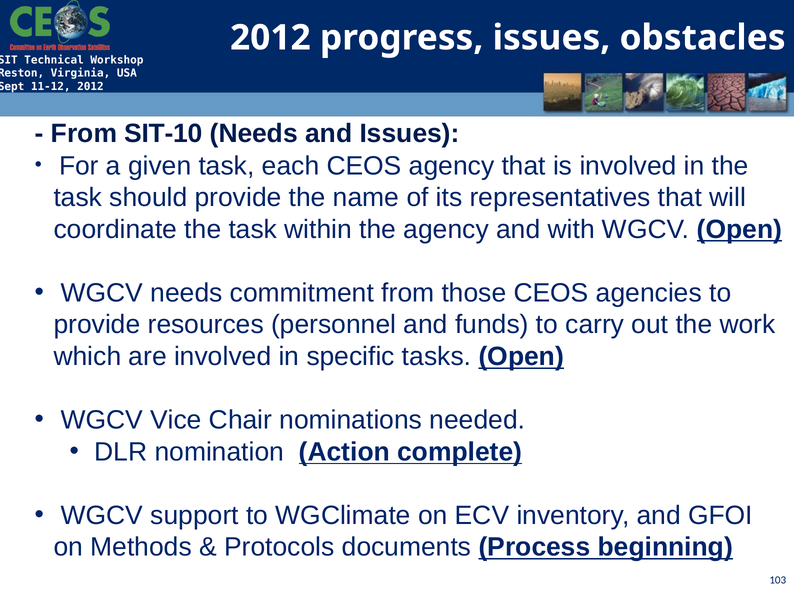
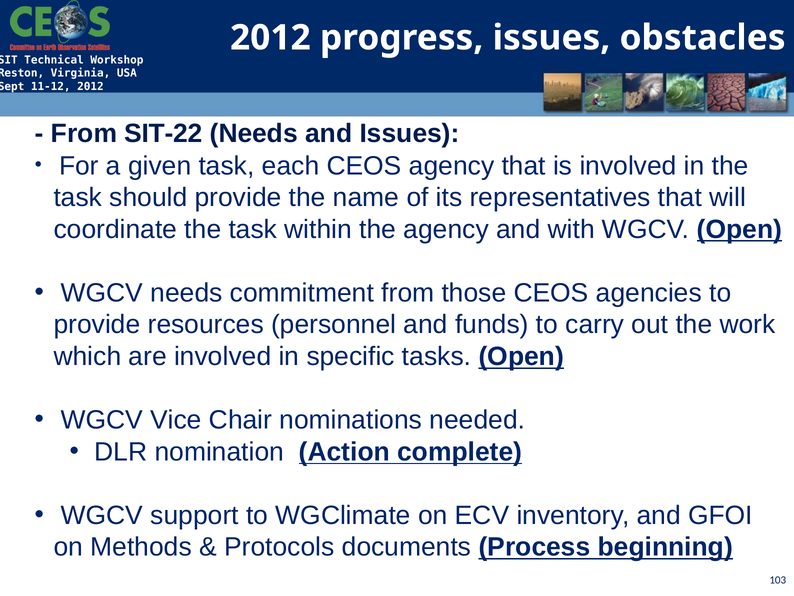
SIT-10: SIT-10 -> SIT-22 (163, 133)
